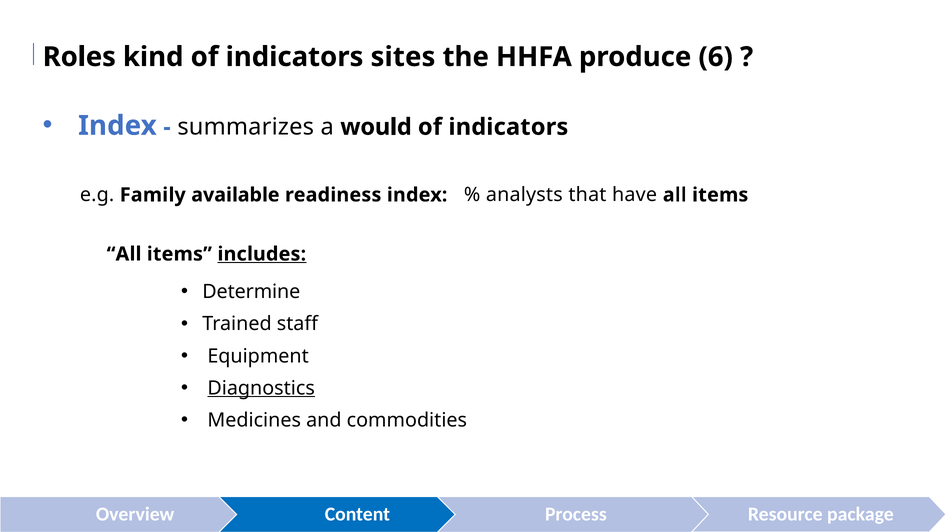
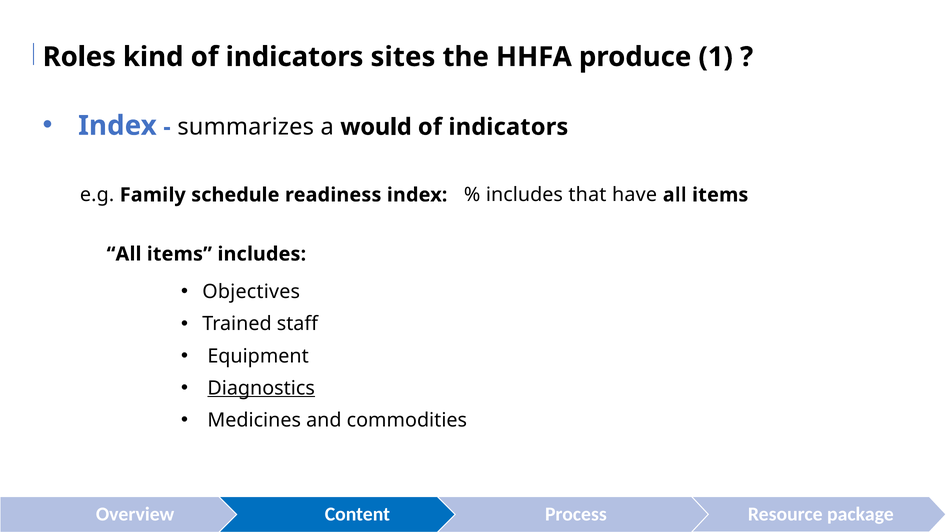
6: 6 -> 1 (716, 57)
available: available -> schedule (235, 195)
analysts: analysts -> includes (524, 195)
includes underline: present -> none (262, 254)
Determine: Determine -> Objectives (251, 292)
